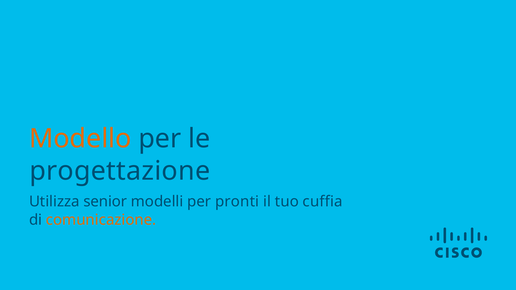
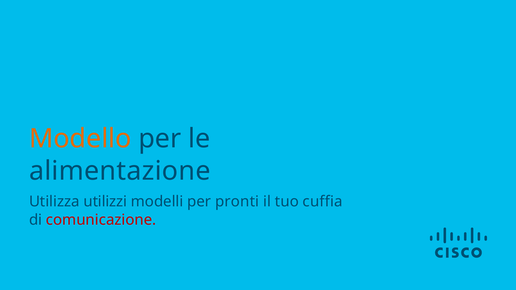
progettazione: progettazione -> alimentazione (120, 171)
senior: senior -> utilizzi (105, 202)
comunicazione colour: orange -> red (101, 220)
